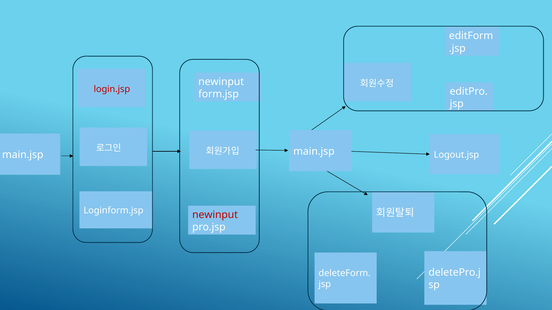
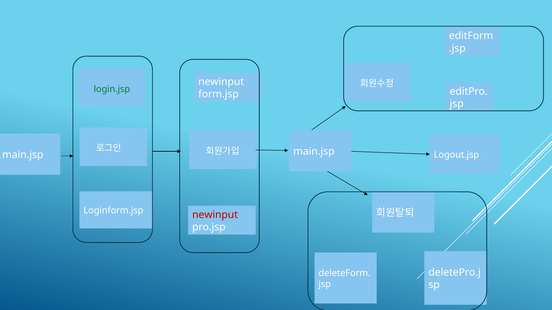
login.jsp colour: red -> green (112, 89)
